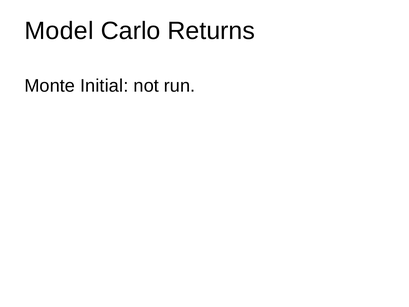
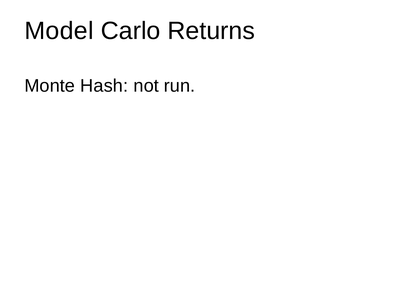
Initial: Initial -> Hash (104, 86)
